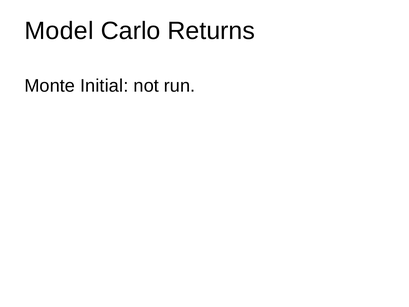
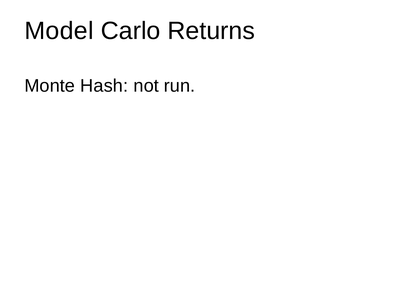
Initial: Initial -> Hash (104, 86)
